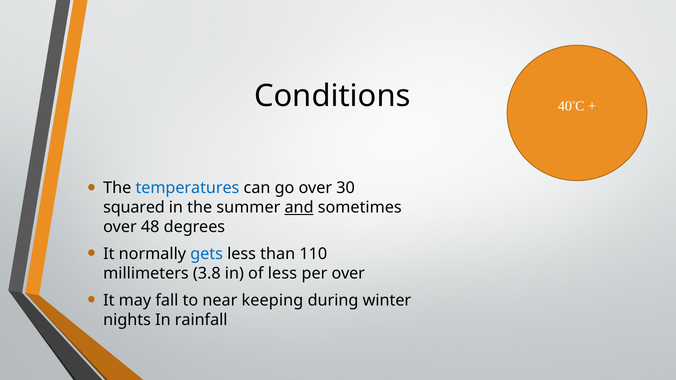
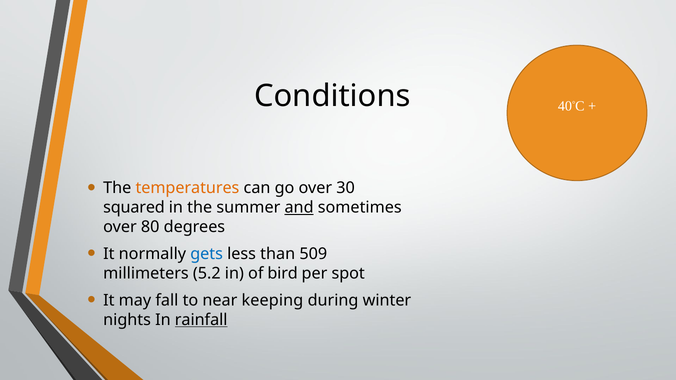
temperatures colour: blue -> orange (187, 188)
48: 48 -> 80 (150, 227)
110: 110 -> 509 (313, 254)
3.8: 3.8 -> 5.2 (207, 274)
of less: less -> bird (283, 274)
per over: over -> spot (348, 274)
rainfall underline: none -> present (201, 320)
